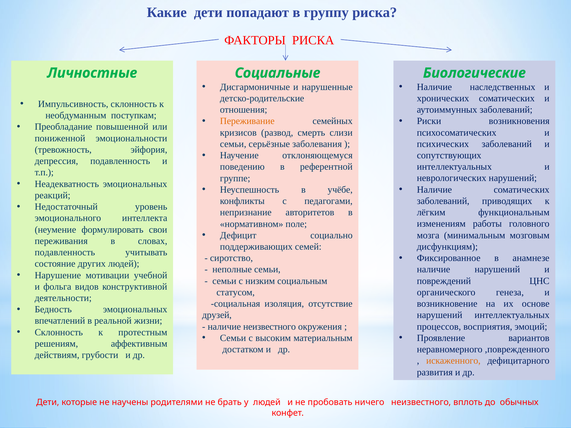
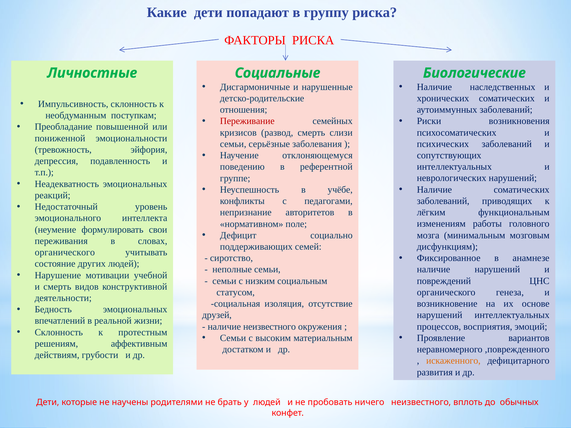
Переживание colour: orange -> red (247, 121)
подавленность: подавленность -> органического (65, 253)
и фольга: фольга -> смерть (57, 287)
